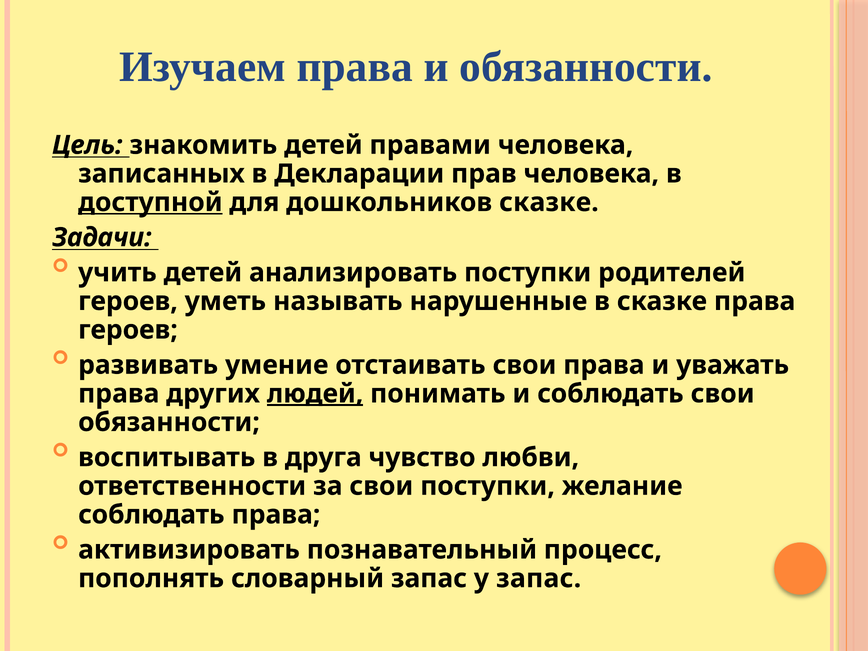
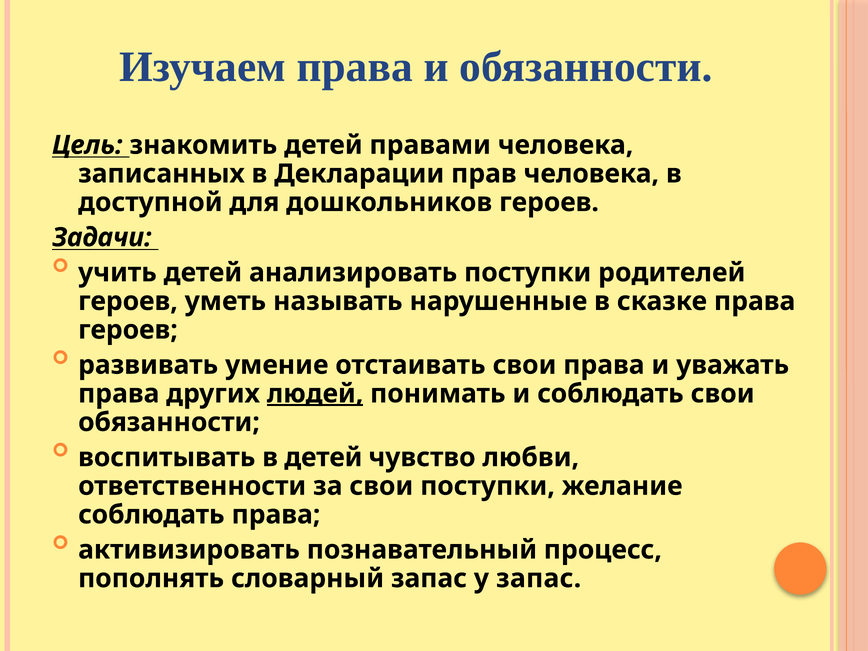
доступной underline: present -> none (150, 202)
дошкольников сказке: сказке -> героев (549, 202)
в друга: друга -> детей (323, 457)
